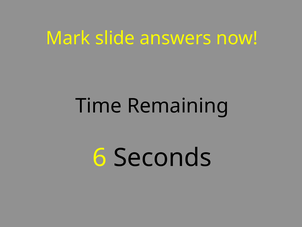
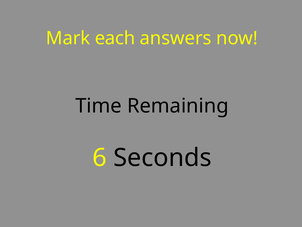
slide: slide -> each (115, 38)
